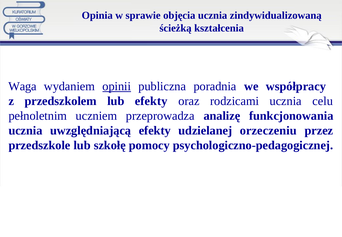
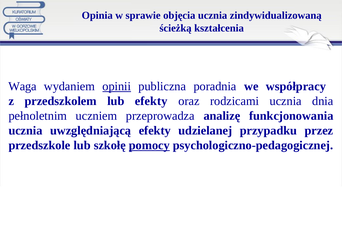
celu: celu -> dnia (323, 101)
orzeczeniu: orzeczeniu -> przypadku (268, 130)
pomocy underline: none -> present (149, 145)
